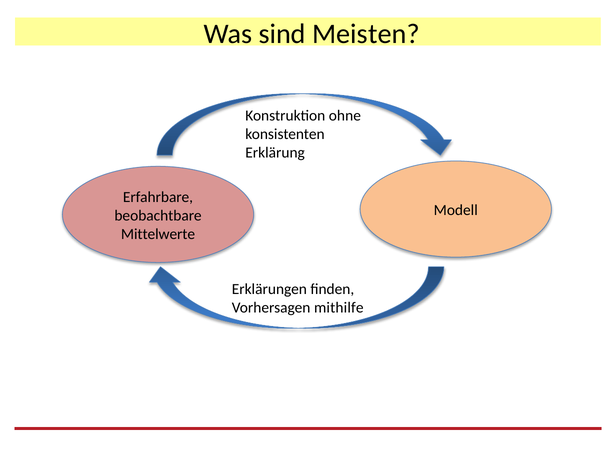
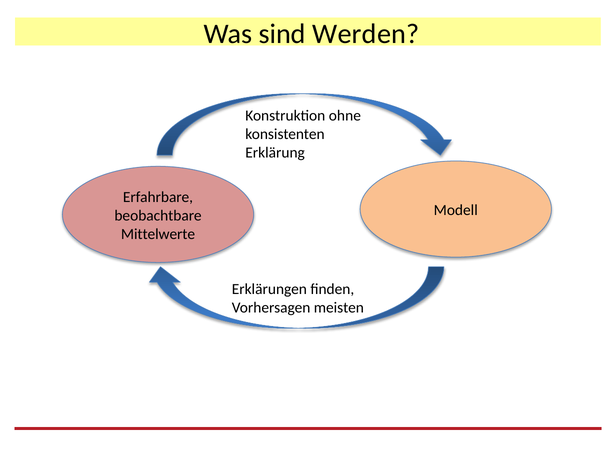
Meisten: Meisten -> Werden (366, 34)
mithilfe: mithilfe -> meisten (339, 307)
